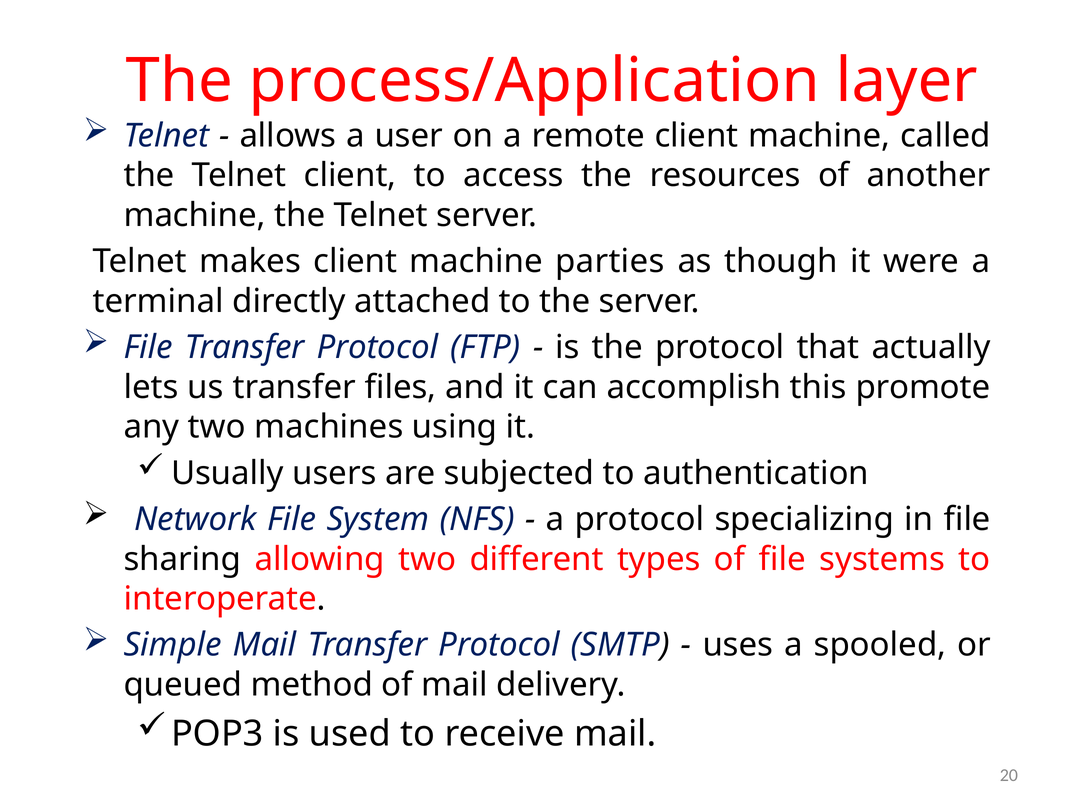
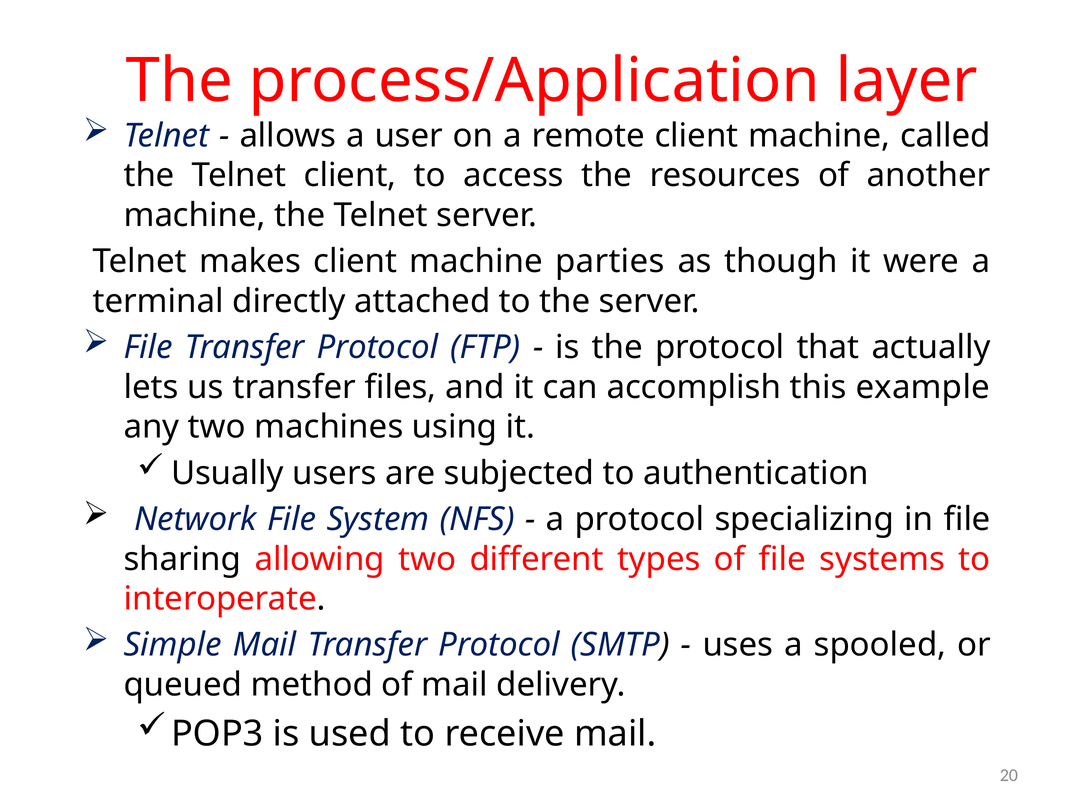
promote: promote -> example (923, 387)
